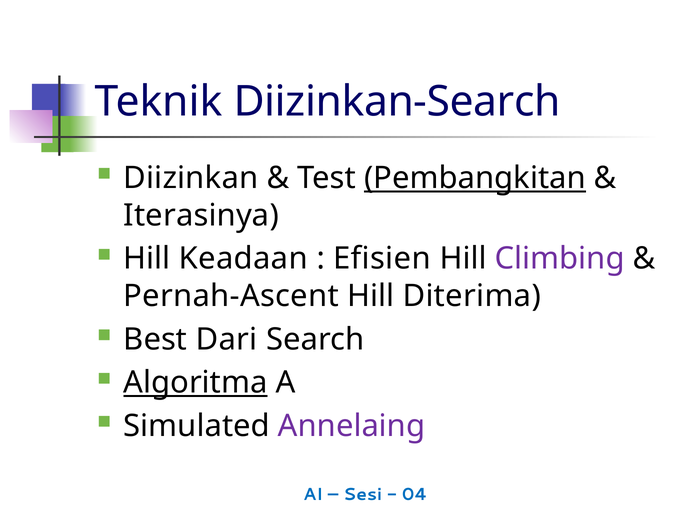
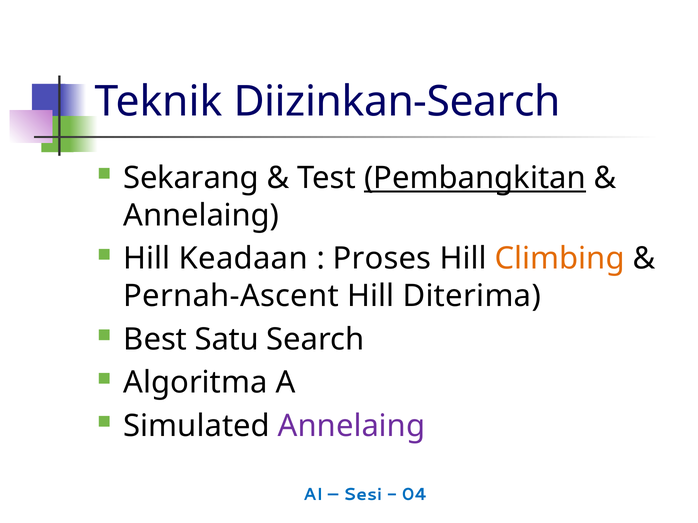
Diizinkan: Diizinkan -> Sekarang (191, 178)
Iterasinya: Iterasinya -> Annelaing (201, 216)
Efisien: Efisien -> Proses (382, 259)
Climbing colour: purple -> orange (560, 259)
Dari: Dari -> Satu (227, 340)
Algoritma underline: present -> none (196, 383)
